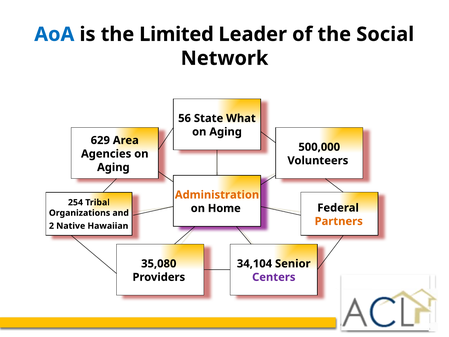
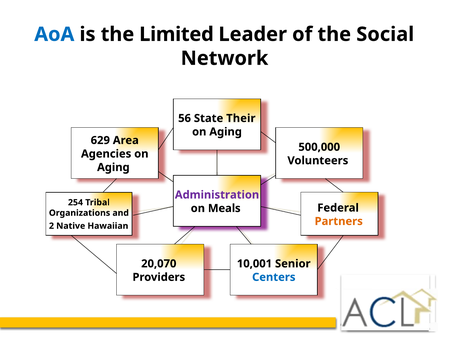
What: What -> Their (241, 118)
Administration colour: orange -> purple (217, 195)
Home: Home -> Meals (224, 208)
35,080: 35,080 -> 20,070 (159, 264)
34,104: 34,104 -> 10,001 (254, 264)
Centers colour: purple -> blue (274, 277)
